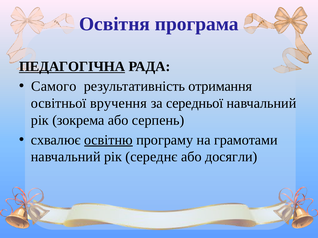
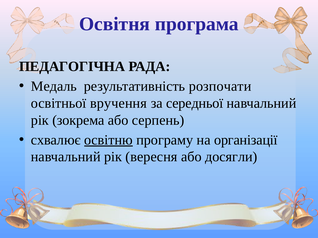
ПЕДАГОГІЧНА underline: present -> none (72, 67)
Самого: Самого -> Медаль (54, 86)
отримання: отримання -> розпочати (220, 86)
грамотами: грамотами -> організації (246, 140)
середнє: середнє -> вересня (151, 157)
